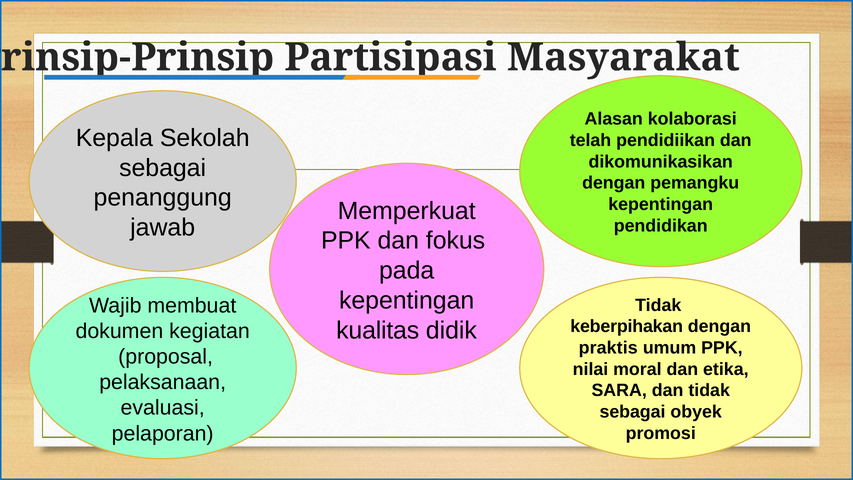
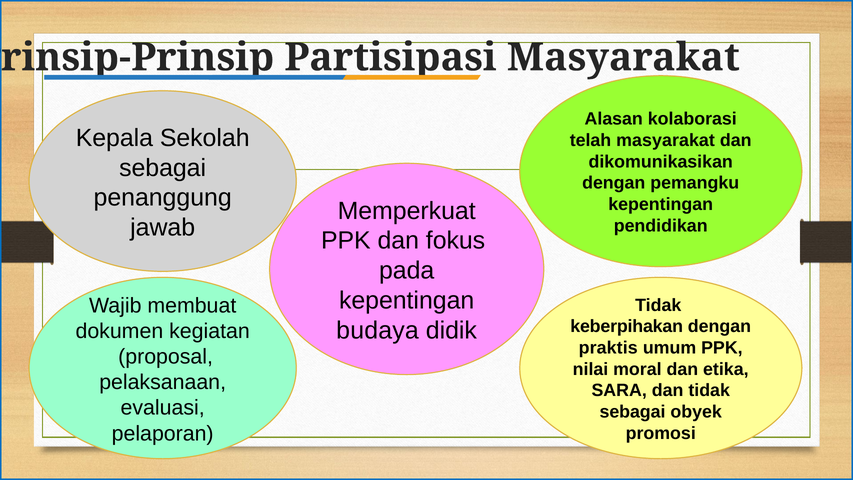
telah pendidiikan: pendidiikan -> masyarakat (666, 140)
kualitas: kualitas -> budaya (378, 330)
